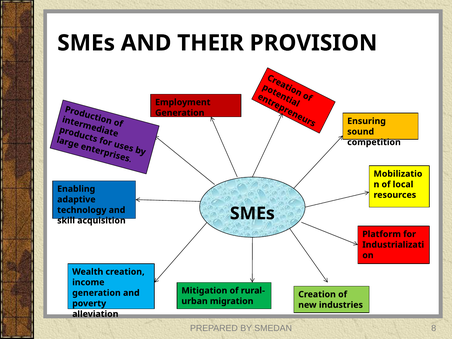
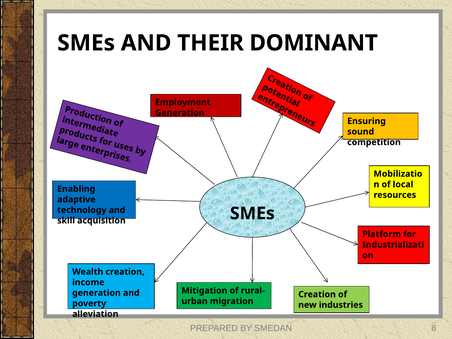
PROVISION: PROVISION -> DOMINANT (314, 43)
